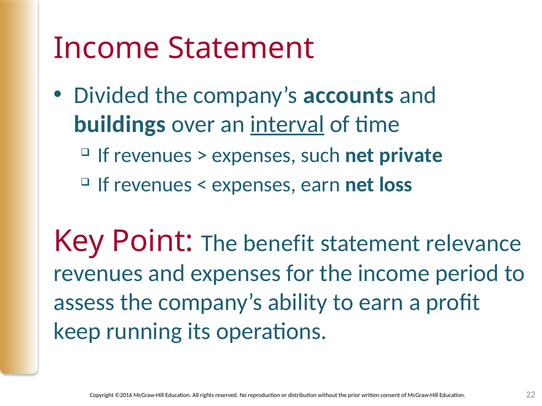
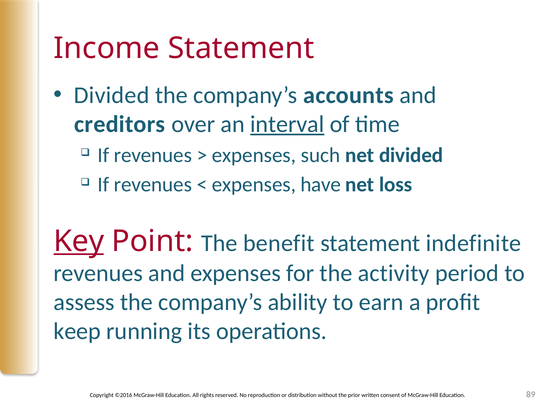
buildings: buildings -> creditors (120, 124)
net private: private -> divided (411, 155)
expenses earn: earn -> have (321, 185)
Key underline: none -> present (79, 242)
relevance: relevance -> indefinite (473, 244)
the income: income -> activity (394, 274)
22: 22 -> 89 (531, 395)
